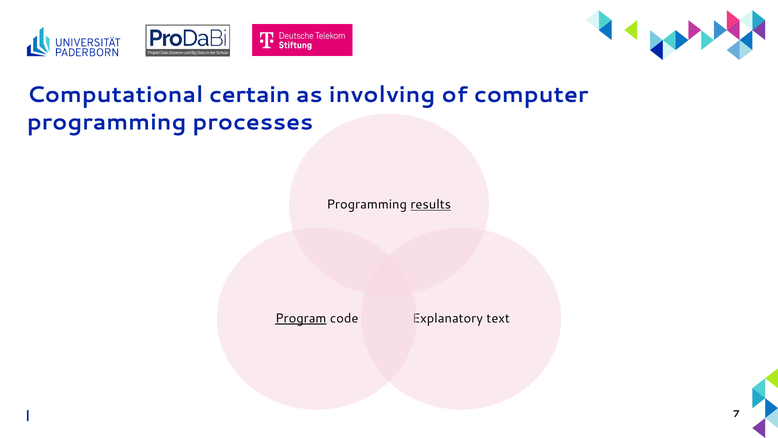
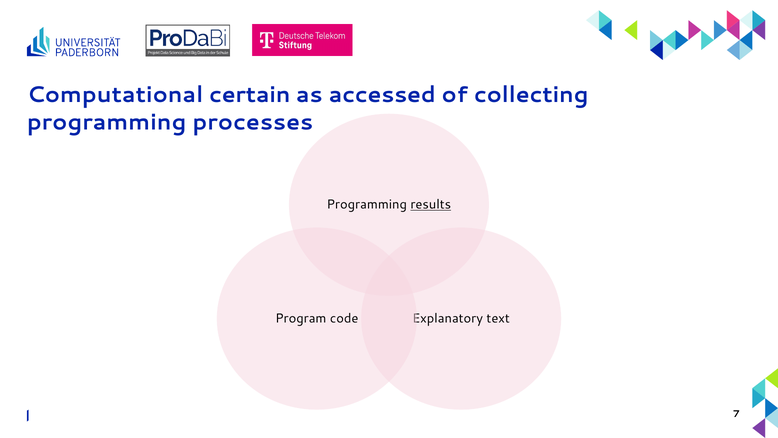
involving: involving -> accessed (382, 95)
computer: computer -> collecting (531, 95)
Program underline: present -> none (301, 318)
